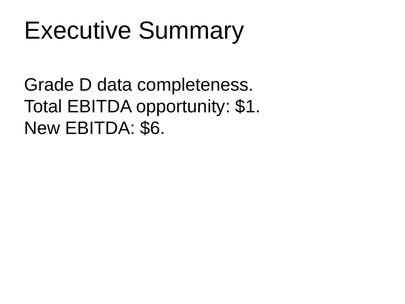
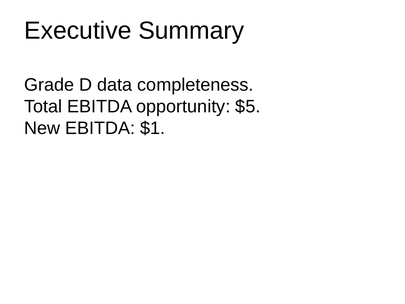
$1: $1 -> $5 (248, 107)
$6: $6 -> $1 (153, 128)
